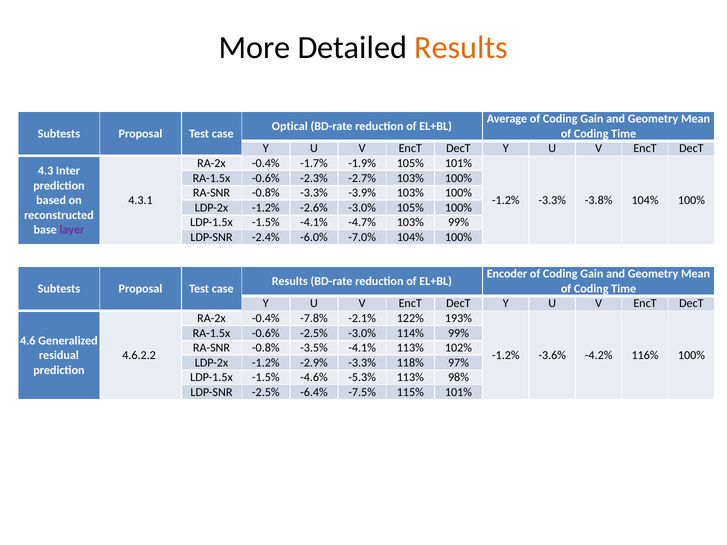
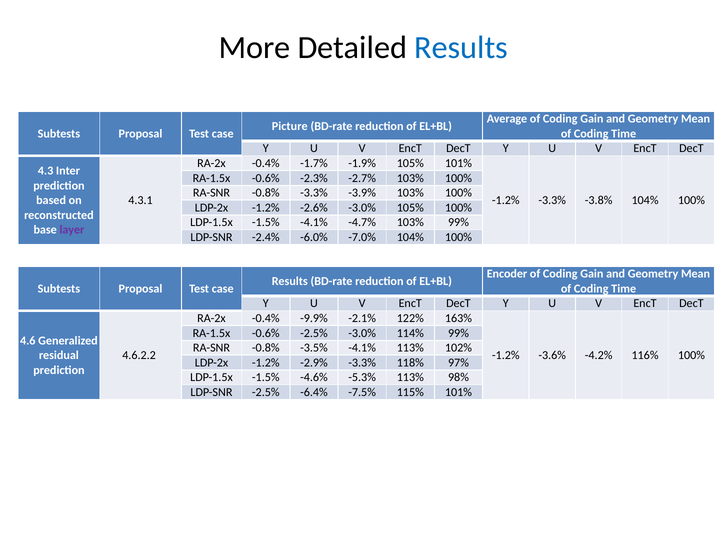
Results colour: orange -> blue (461, 48)
Optical: Optical -> Picture (290, 126)
-7.8%: -7.8% -> -9.9% (314, 318)
193%: 193% -> 163% (458, 318)
